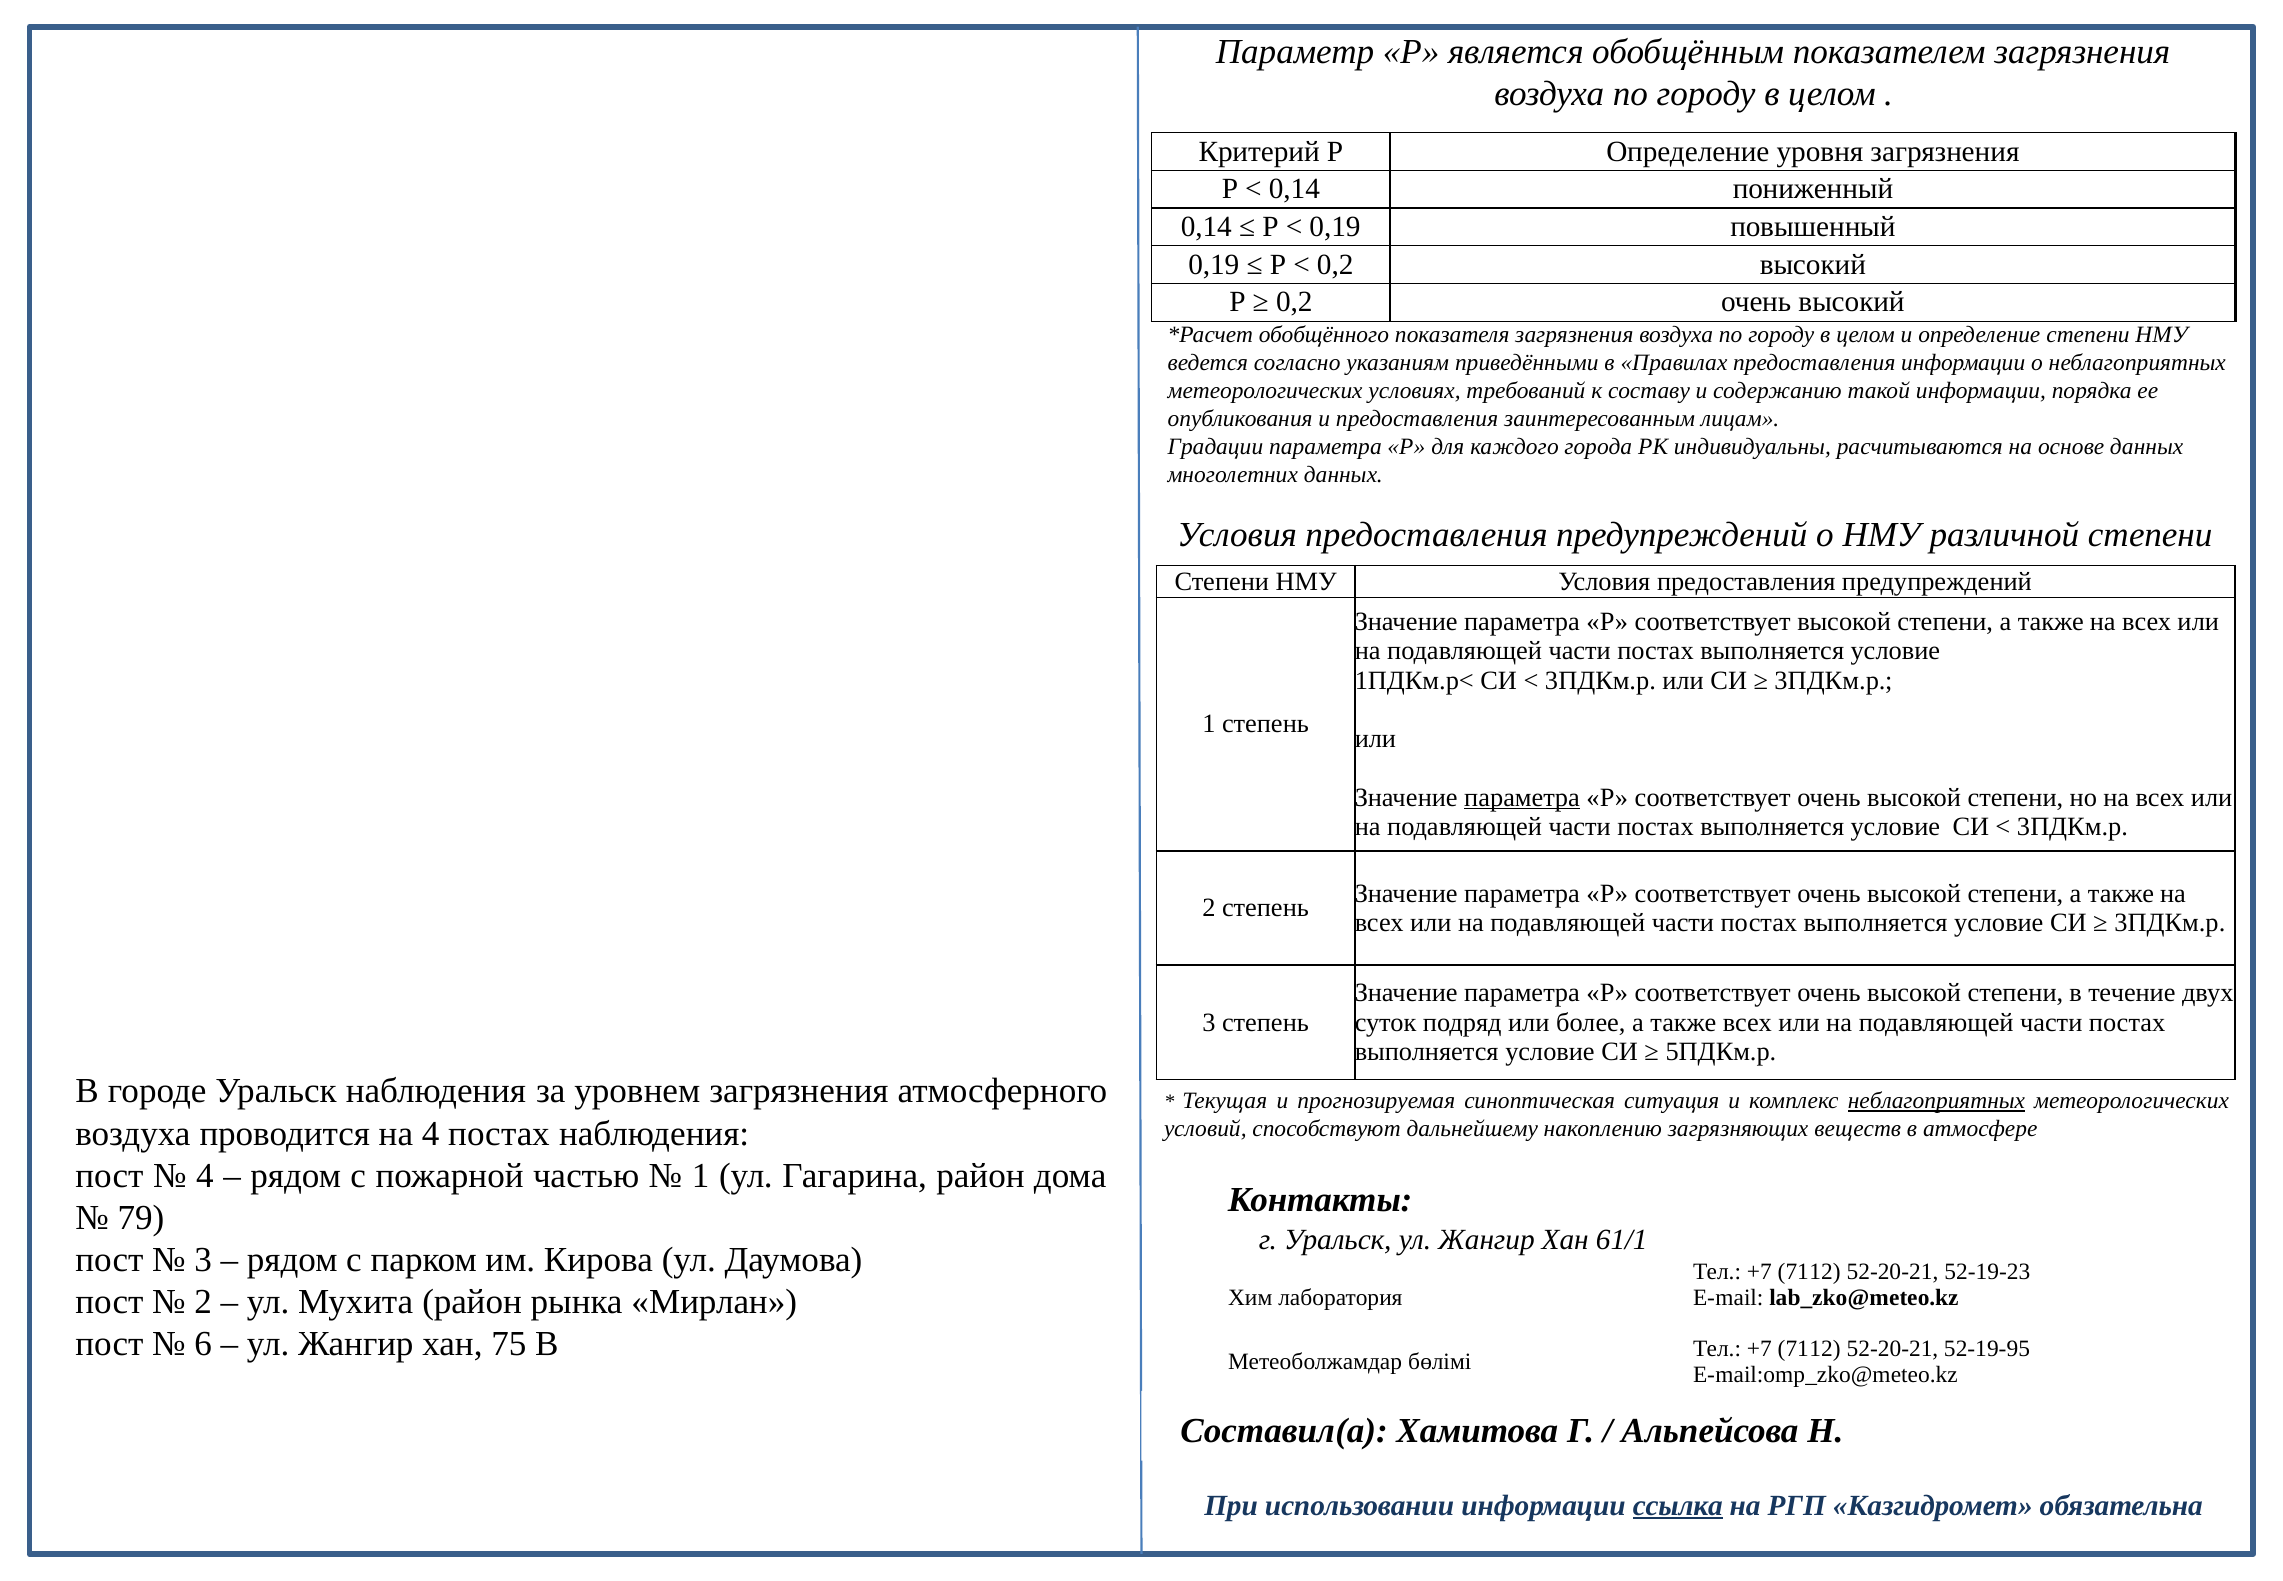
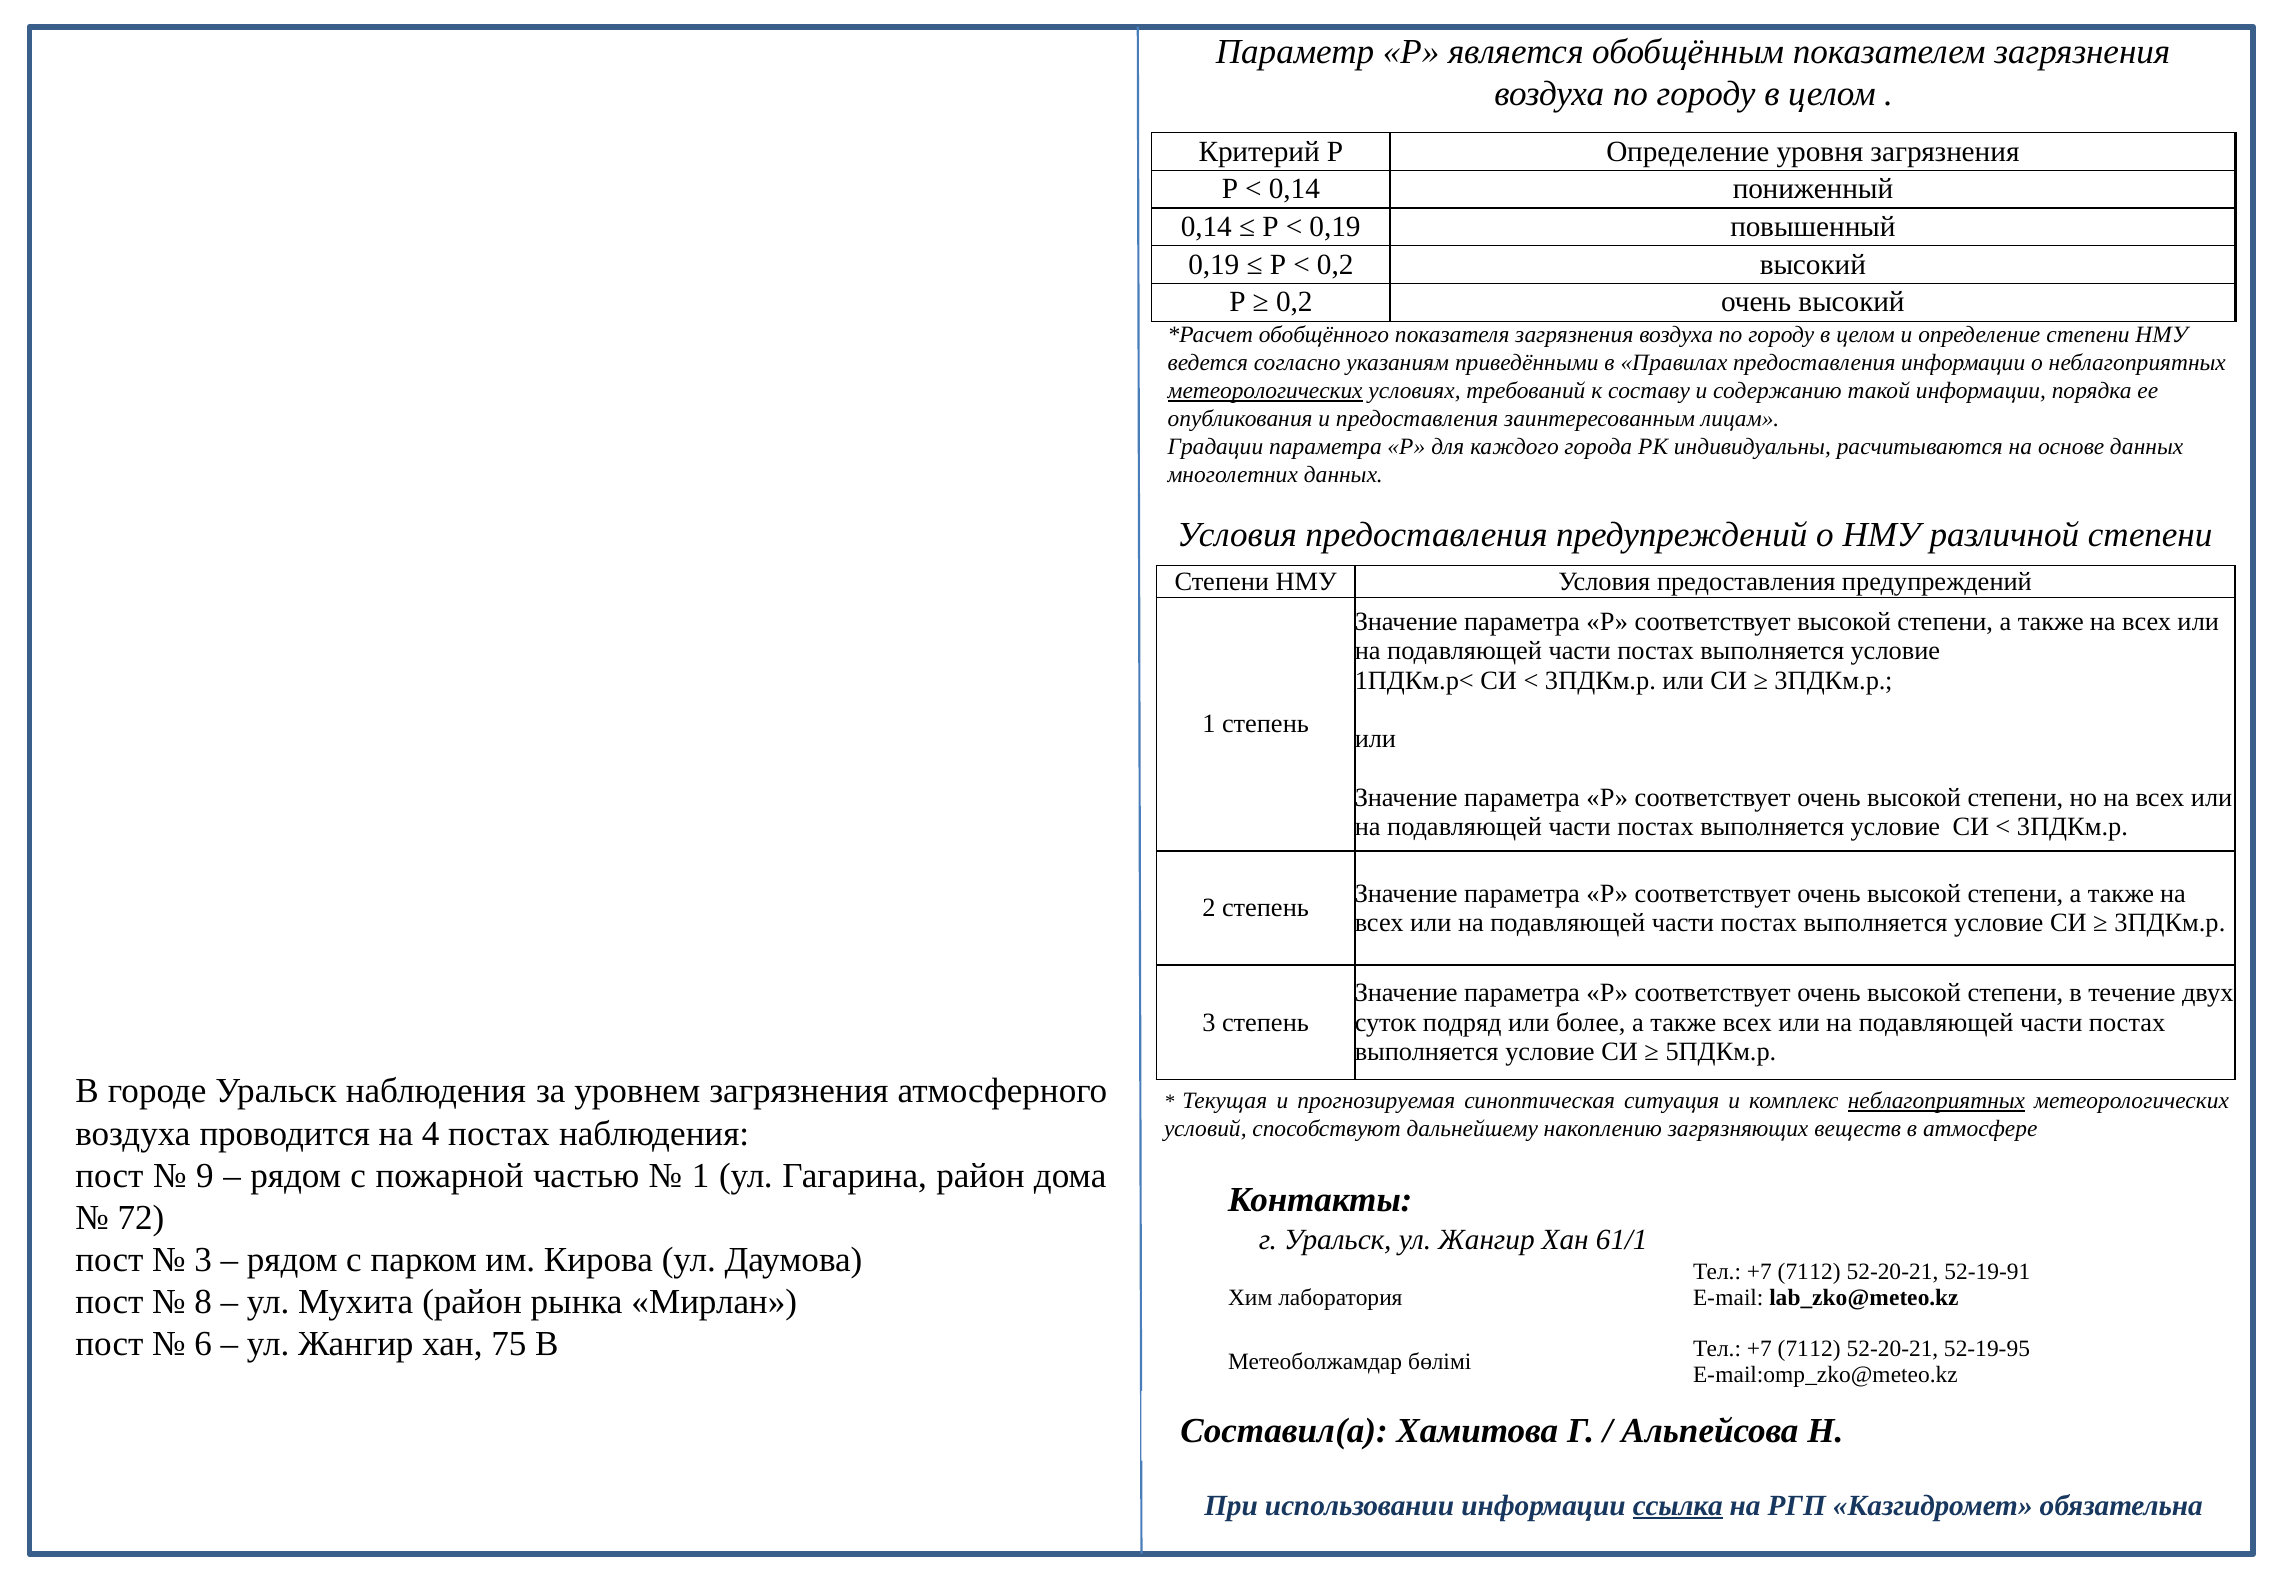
метеорологических underline: none -> present (1265, 391)
параметра underline: present -> none (1522, 797)
4: 4 -> 9 (205, 1175)
79: 79 -> 72 (141, 1217)
52-19-23: 52-19-23 -> 52-19-91 (1987, 1271)
2: 2 -> 8 (203, 1302)
